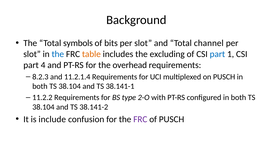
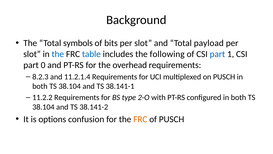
channel: channel -> payload (209, 43)
table colour: orange -> blue (91, 54)
excluding: excluding -> following (167, 54)
4: 4 -> 0 (43, 65)
include: include -> options (52, 119)
FRC colour: purple -> orange (140, 119)
